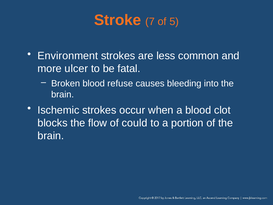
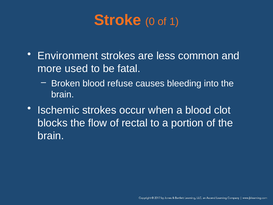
7: 7 -> 0 (150, 22)
5: 5 -> 1 (174, 22)
ulcer: ulcer -> used (76, 69)
could: could -> rectal (135, 123)
